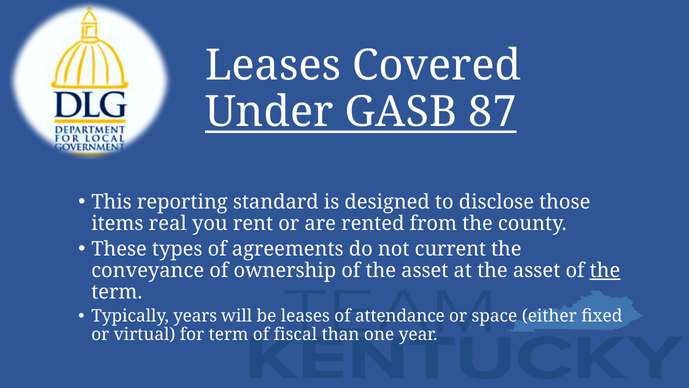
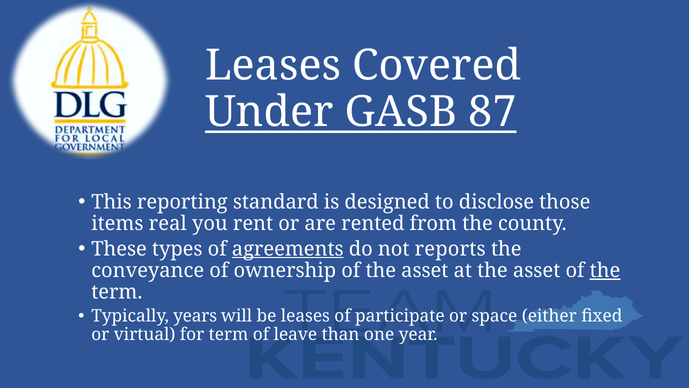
agreements underline: none -> present (288, 249)
current: current -> reports (450, 249)
attendance: attendance -> participate (400, 316)
fiscal: fiscal -> leave (295, 334)
